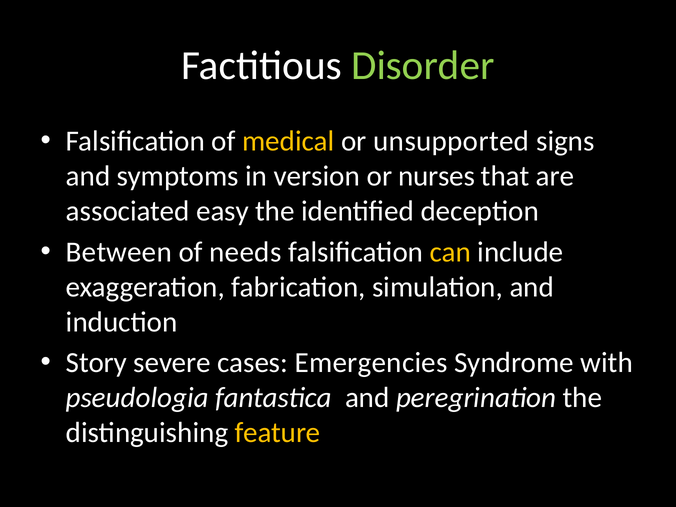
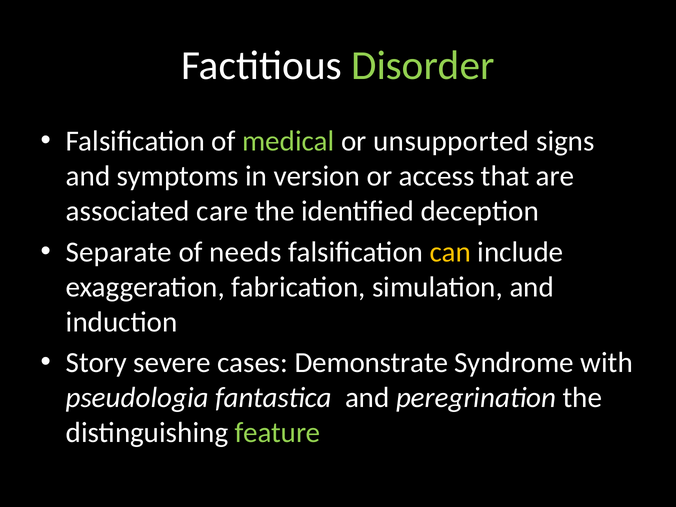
medical colour: yellow -> light green (288, 141)
nurses: nurses -> access (437, 176)
easy: easy -> care (222, 211)
Between: Between -> Separate (119, 252)
Emergencies: Emergencies -> Demonstrate (371, 363)
feature colour: yellow -> light green (278, 433)
